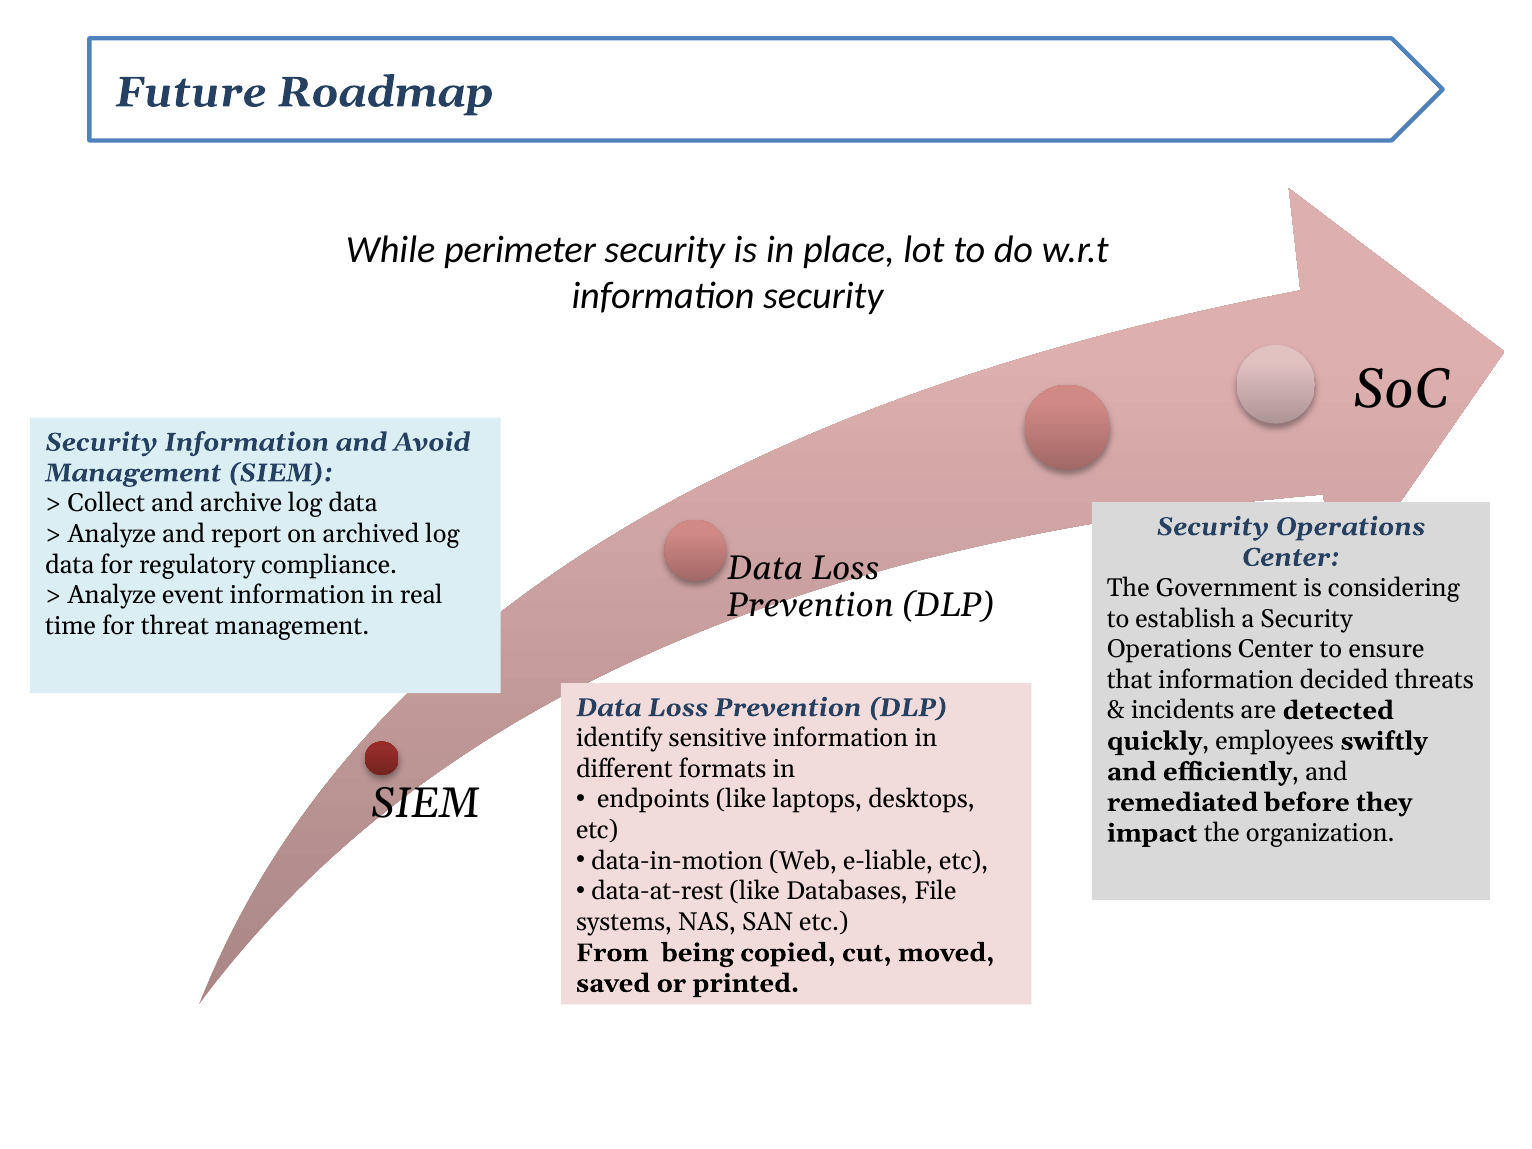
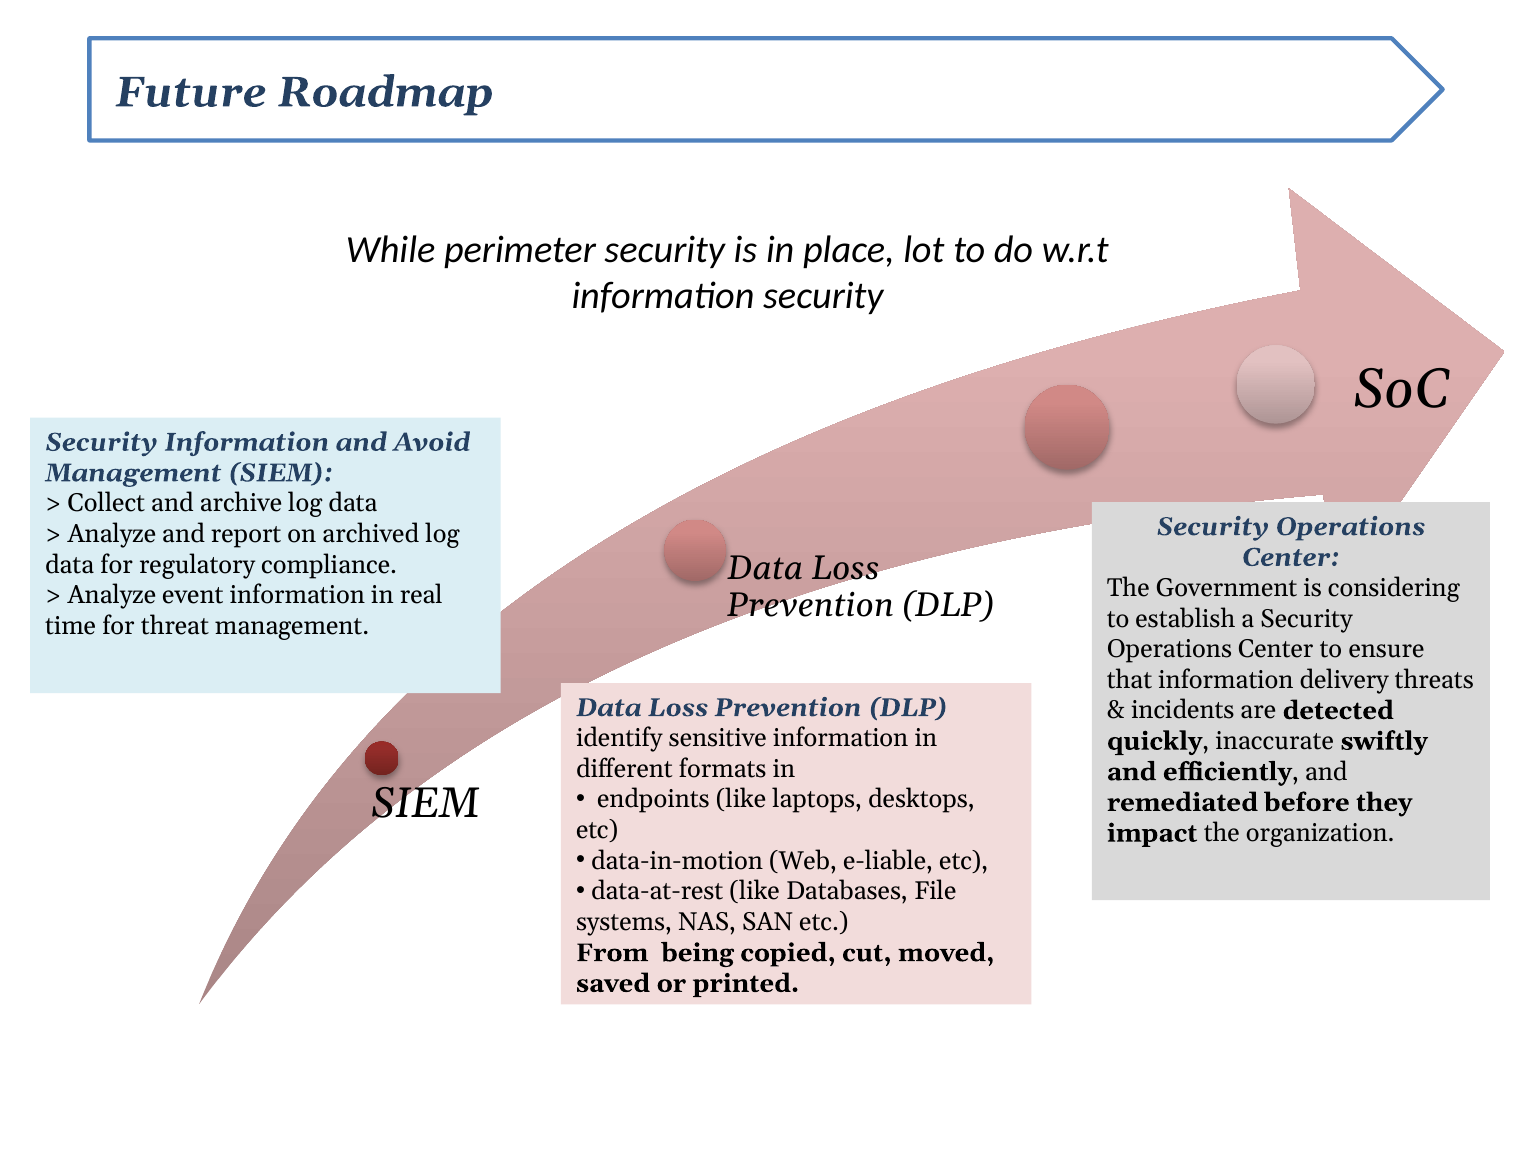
decided: decided -> delivery (1344, 680)
employees: employees -> inaccurate (1275, 741)
